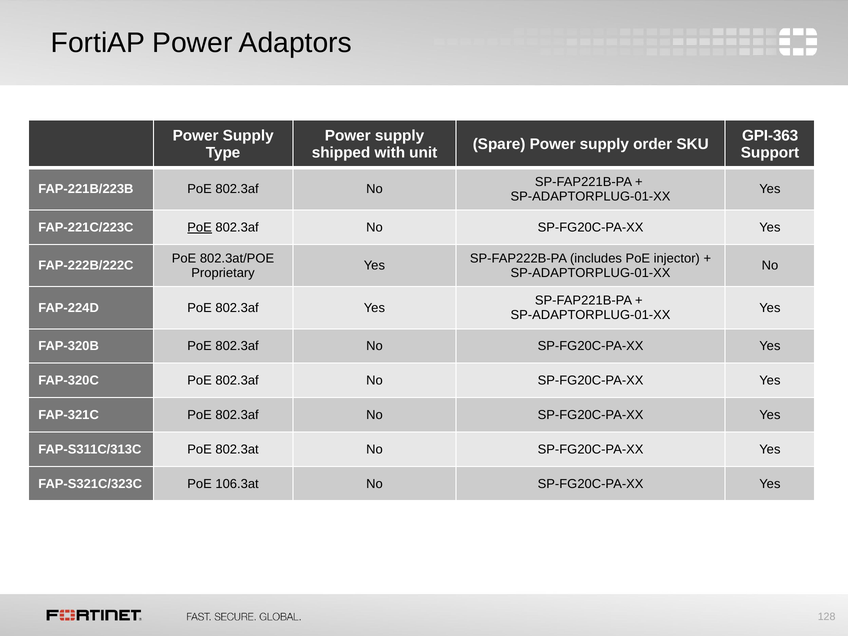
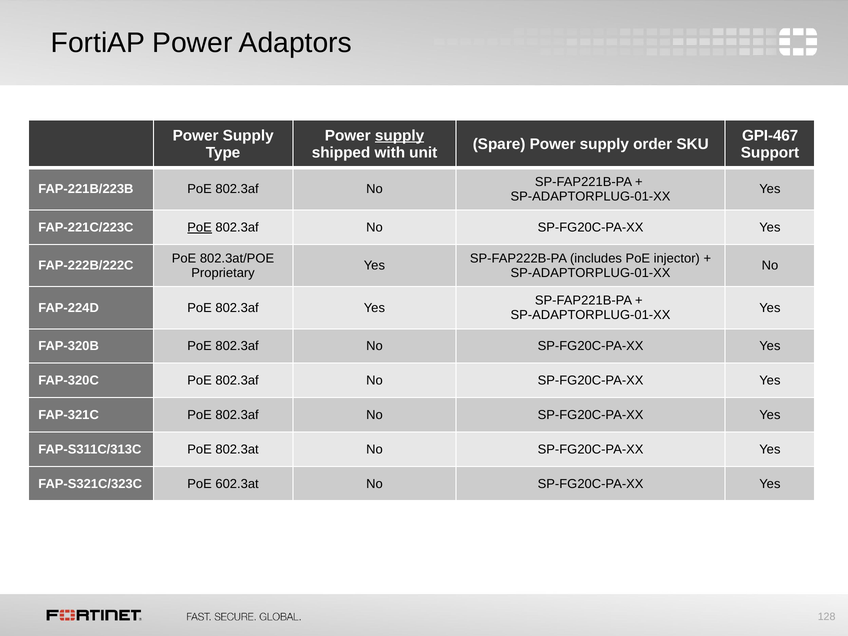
supply underline: none -> present (400, 136)
GPI-363: GPI-363 -> GPI-467 (770, 136)
106.3at: 106.3at -> 602.3at (237, 484)
